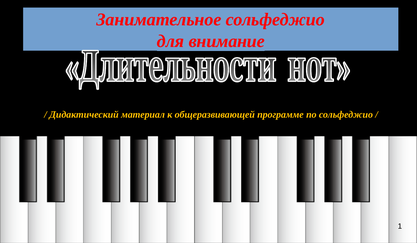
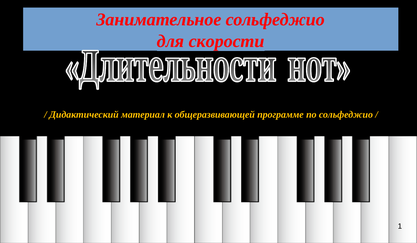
внимание: внимание -> скорости (227, 41)
